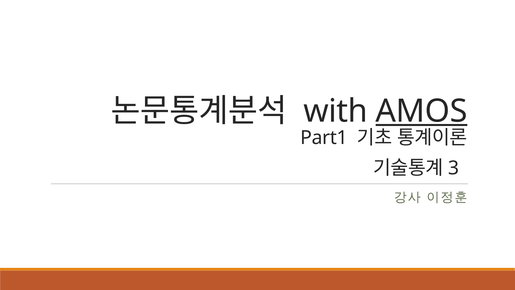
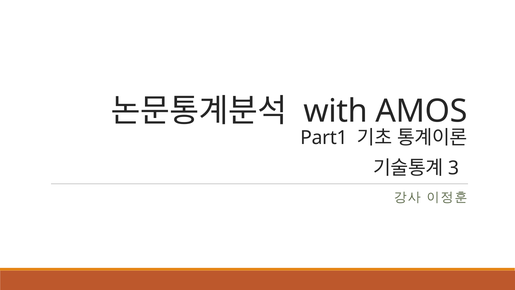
AMOS underline: present -> none (422, 111)
